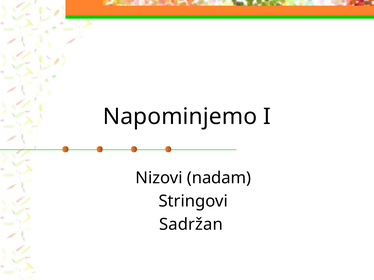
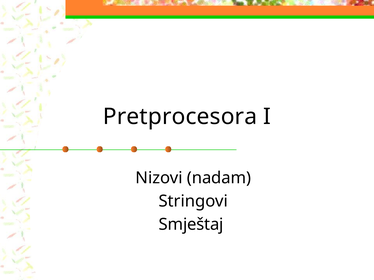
Napominjemo: Napominjemo -> Pretprocesora (180, 117)
Sadržan: Sadržan -> Smještaj (191, 225)
